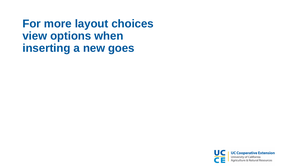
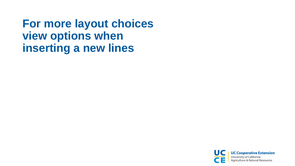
goes: goes -> lines (121, 48)
